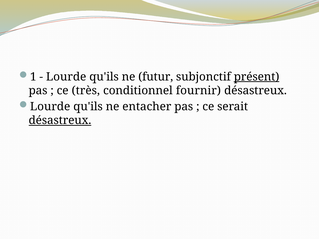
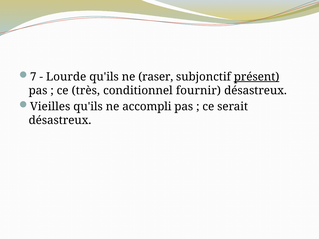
1: 1 -> 7 (33, 77)
futur: futur -> raser (156, 77)
Lourde: Lourde -> Vieilles (50, 107)
entacher: entacher -> accompli (147, 107)
désastreux underline: present -> none (60, 121)
